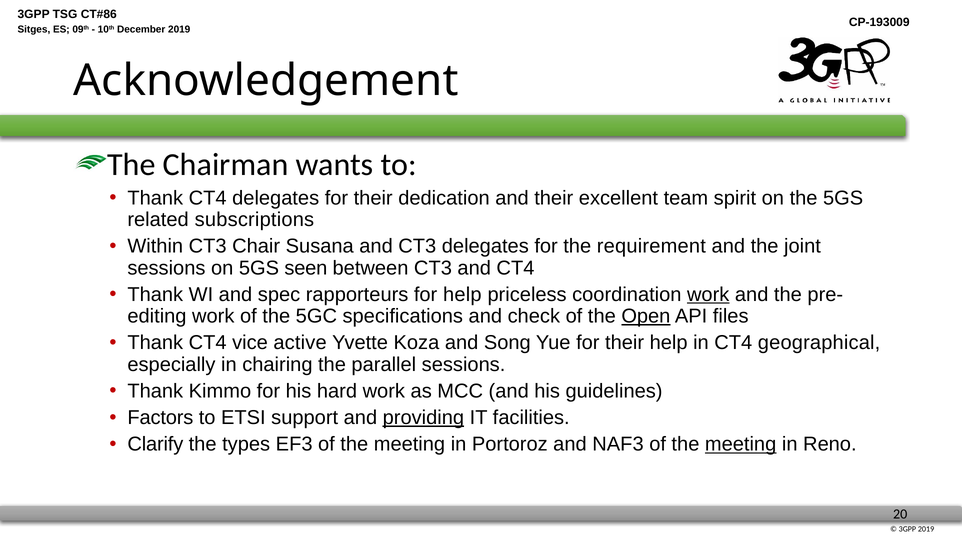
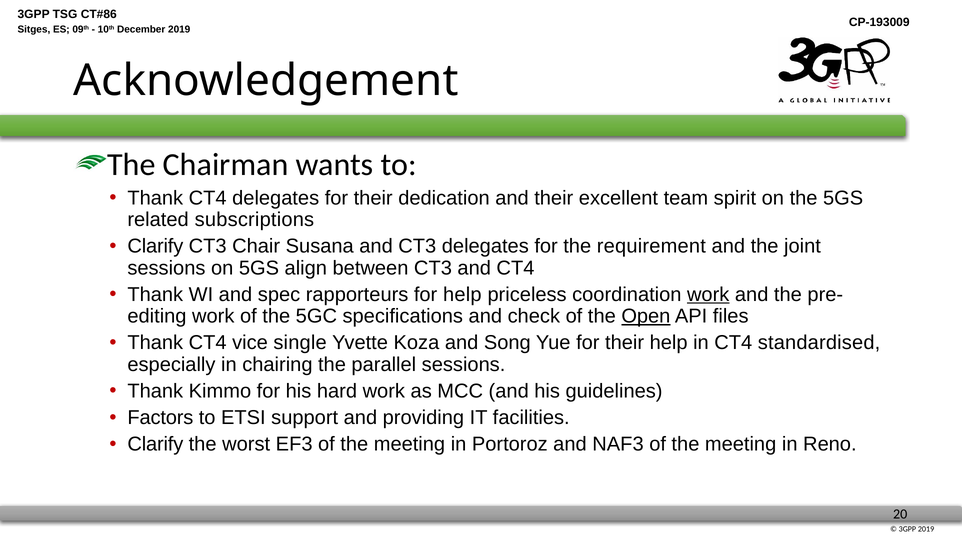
Within: Within -> Clarify (155, 246)
seen: seen -> align (306, 268)
active: active -> single (300, 343)
geographical: geographical -> standardised (819, 343)
providing underline: present -> none (423, 418)
types: types -> worst (246, 444)
meeting underline: present -> none (741, 444)
